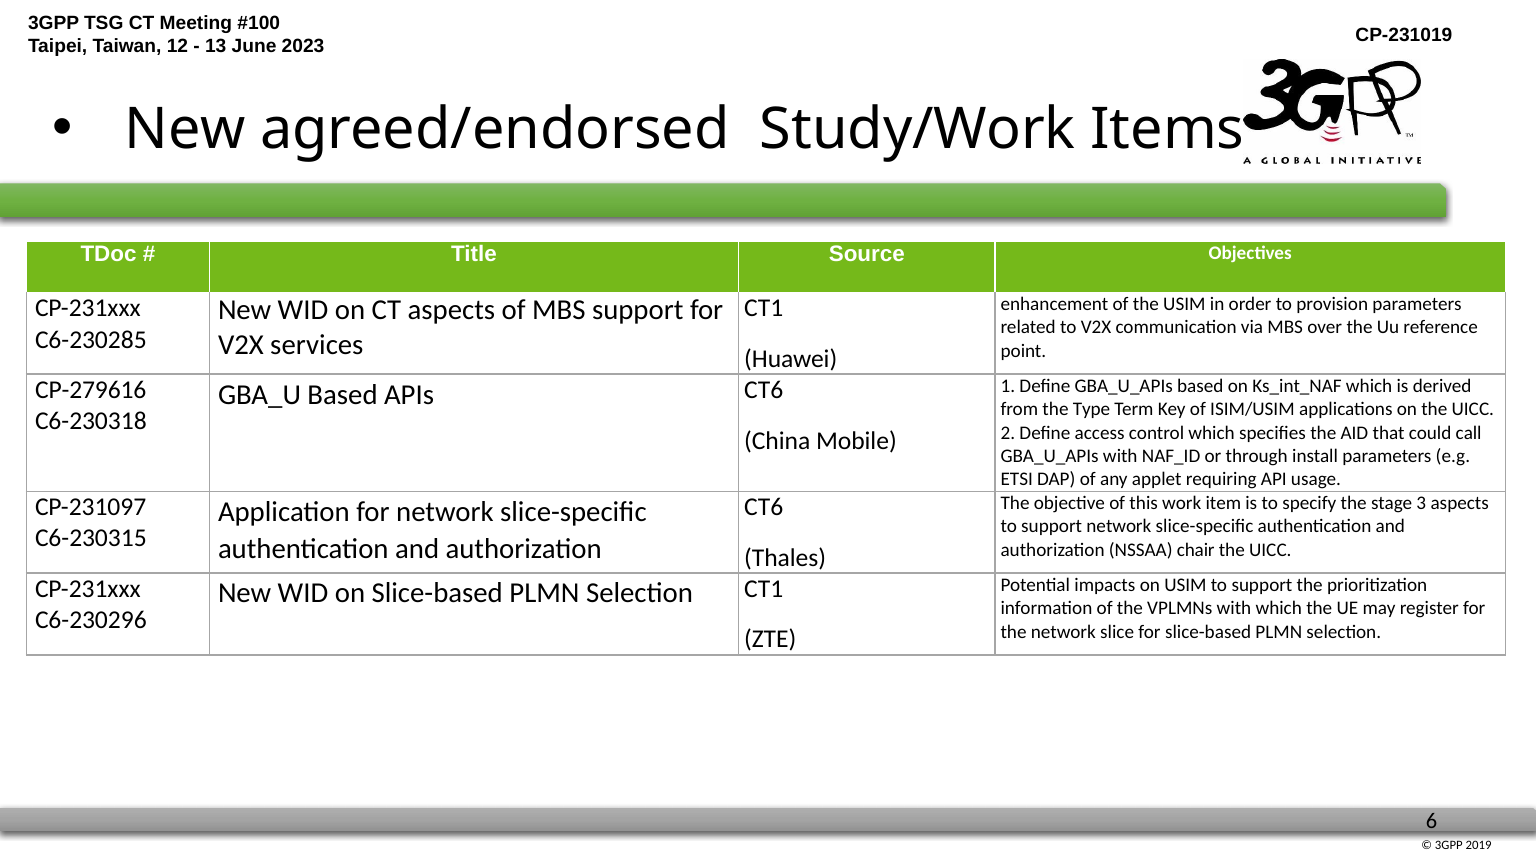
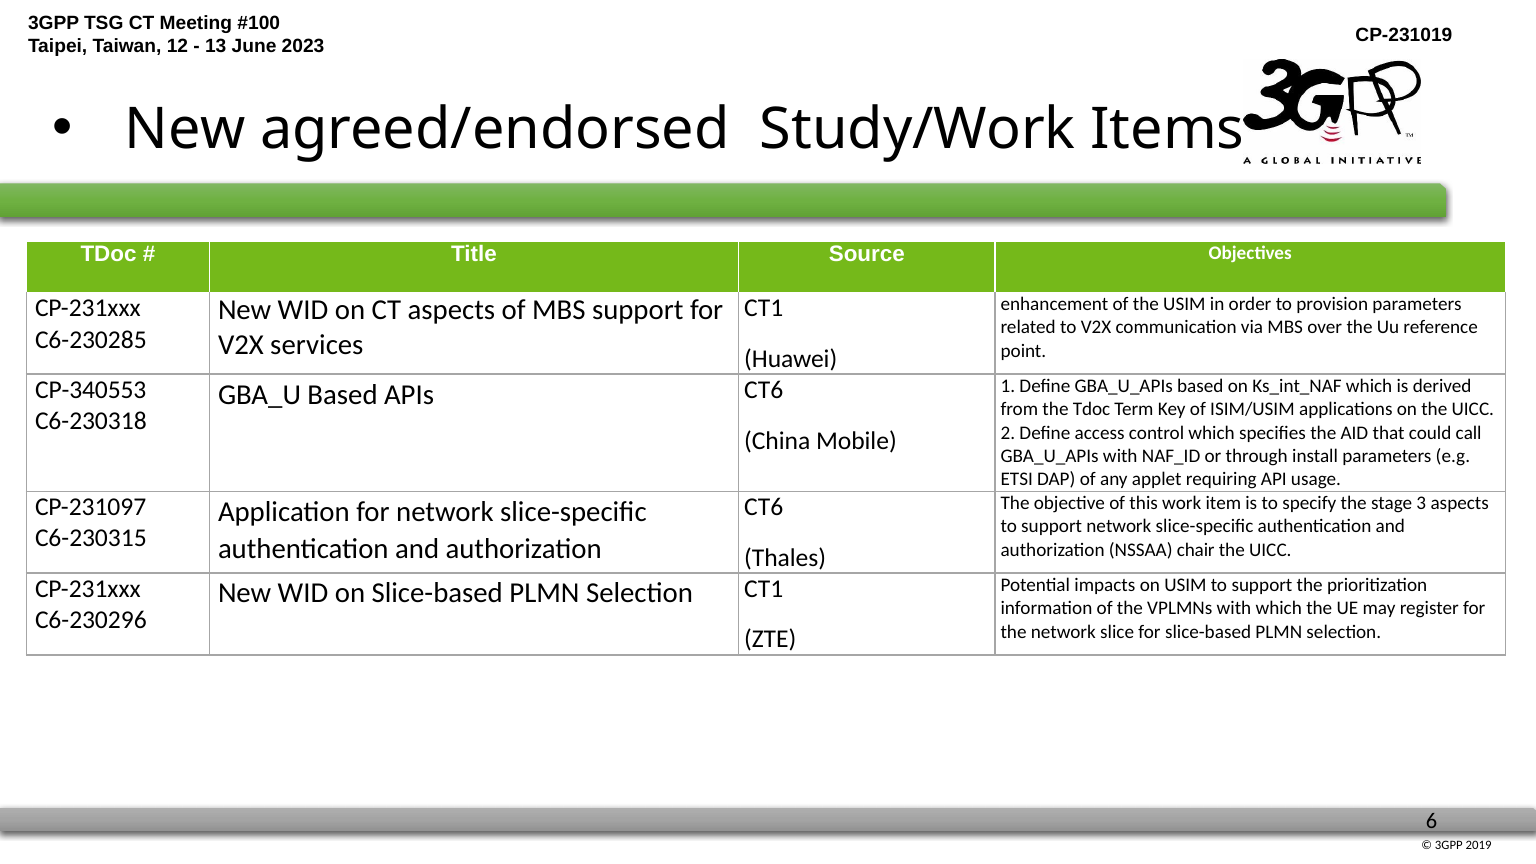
CP-279616: CP-279616 -> CP-340553 (91, 390)
the Type: Type -> Tdoc (1092, 409)
